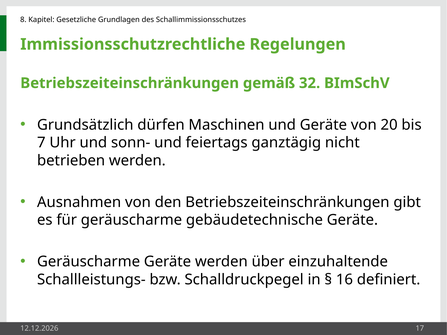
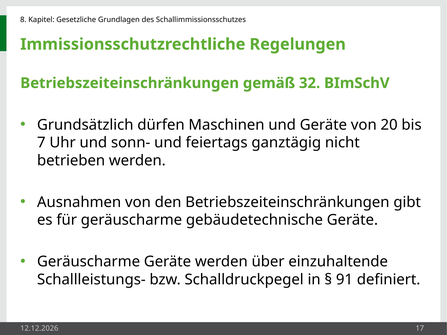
16: 16 -> 91 (344, 280)
